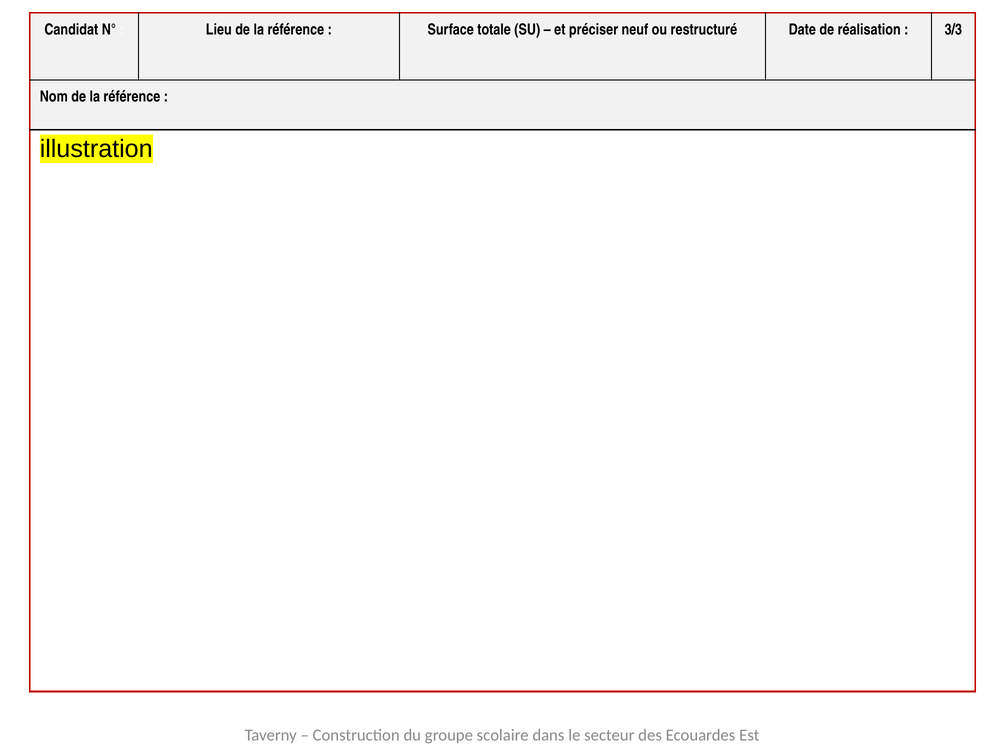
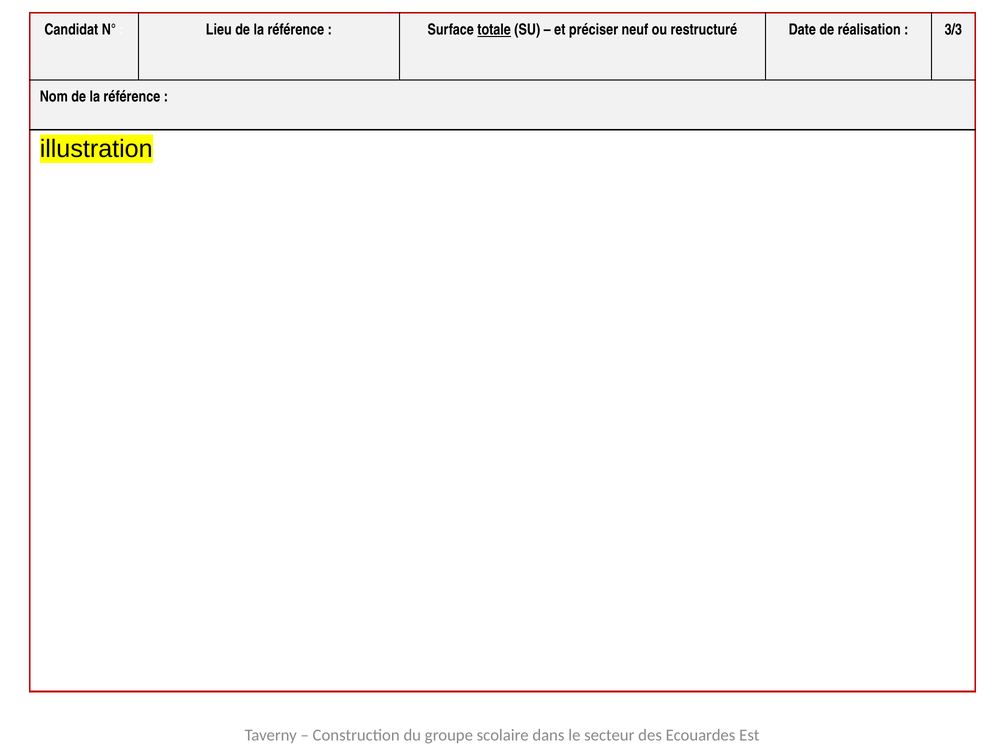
totale underline: none -> present (494, 30)
